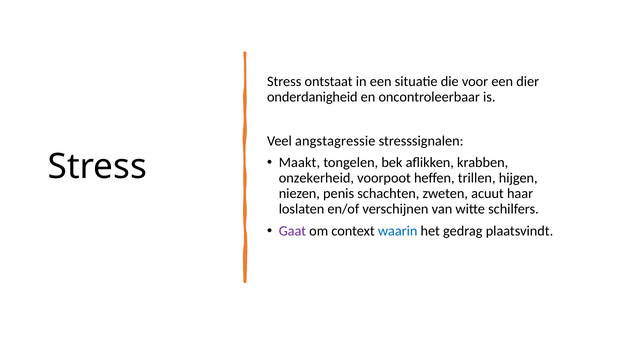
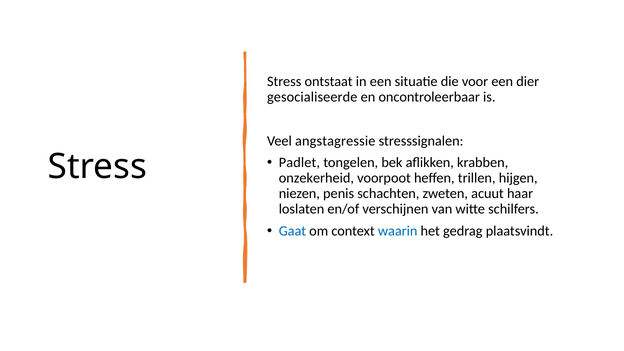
onderdanigheid: onderdanigheid -> gesocialiseerde (312, 97)
Maakt: Maakt -> Padlet (299, 163)
Gaat colour: purple -> blue (292, 231)
